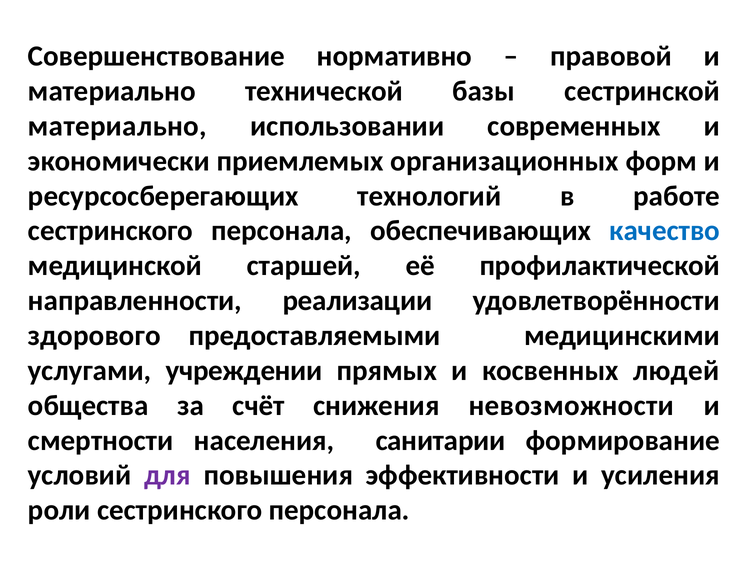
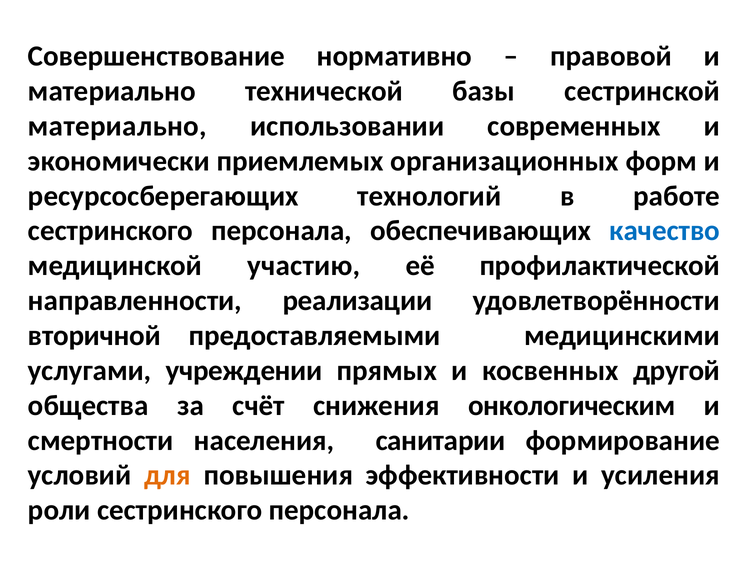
старшей: старшей -> участию (304, 266)
здорового: здорового -> вторичной (94, 336)
людей: людей -> другой (677, 371)
невозможности: невозможности -> онкологическим (572, 406)
для colour: purple -> orange (167, 475)
